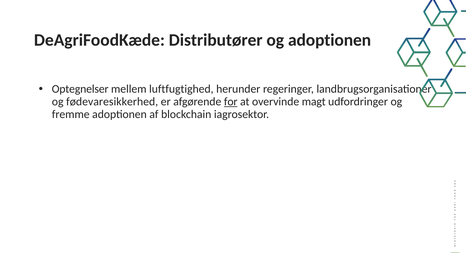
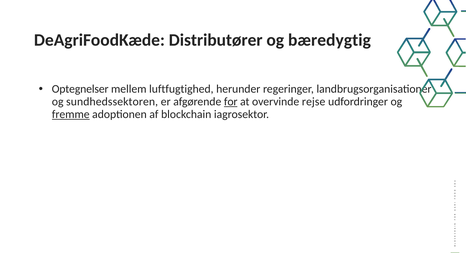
og adoptionen: adoptionen -> bæredygtig (329, 40)
fødevaresikkerhed: fødevaresikkerhed -> sundhedssektoren (112, 102)
magt: magt -> rejse (314, 102)
fremme underline: none -> present (71, 114)
